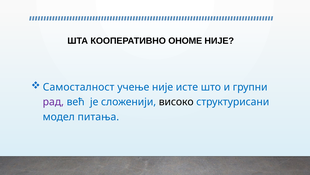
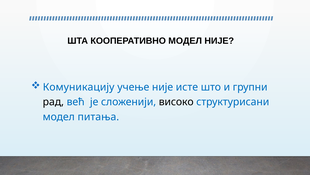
КООПЕРАТИВНО ОНОМЕ: ОНОМЕ -> МОДЕЛ (185, 41)
Самосталност: Самосталност -> Комуникацију (79, 87)
рад colour: purple -> black (53, 102)
